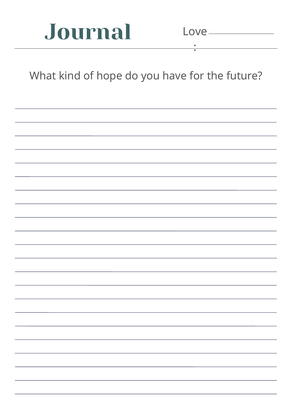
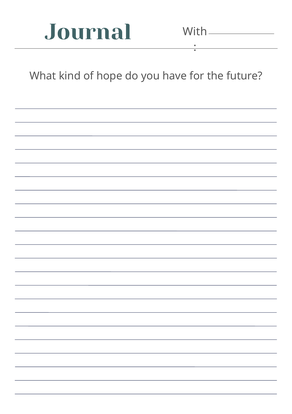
Love: Love -> With (195, 32)
